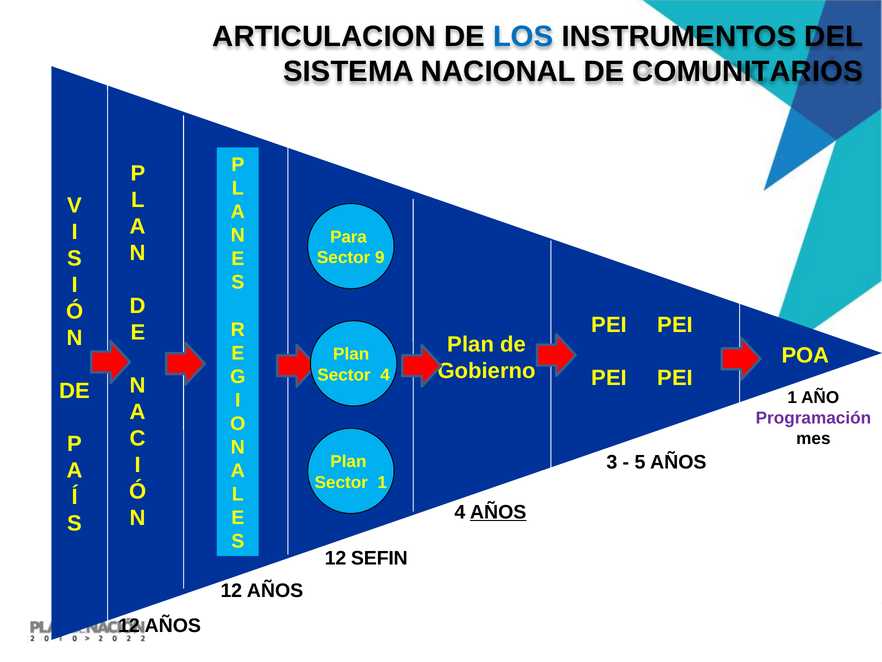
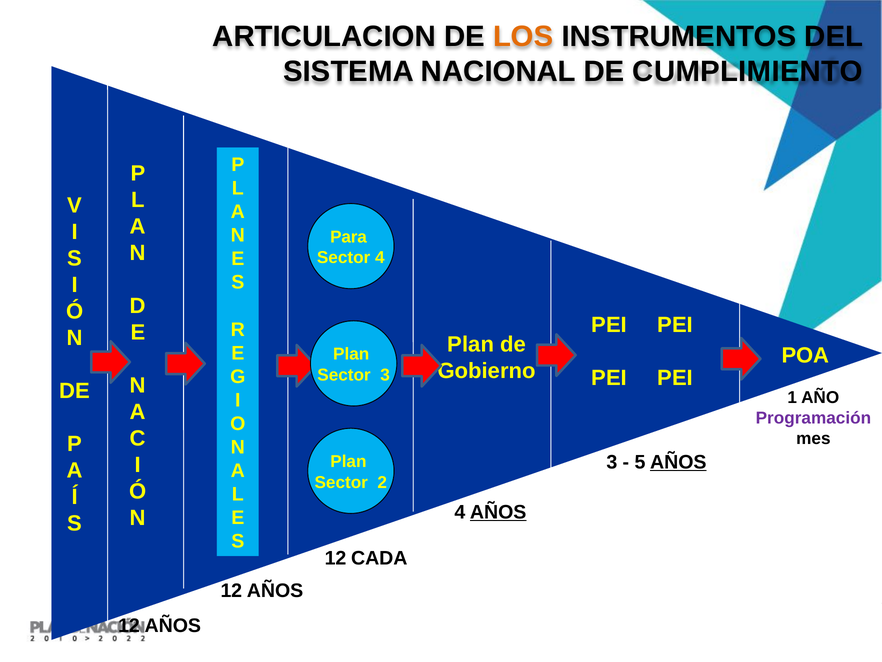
LOS colour: blue -> orange (523, 36)
COMUNITARIOS: COMUNITARIOS -> CUMPLIMIENTO (747, 72)
Sector 9: 9 -> 4 (380, 257)
Sector 4: 4 -> 3 (385, 375)
AÑOS underline: none -> present (678, 462)
Sector 1: 1 -> 2 (382, 482)
SEFIN: SEFIN -> CADA (379, 558)
